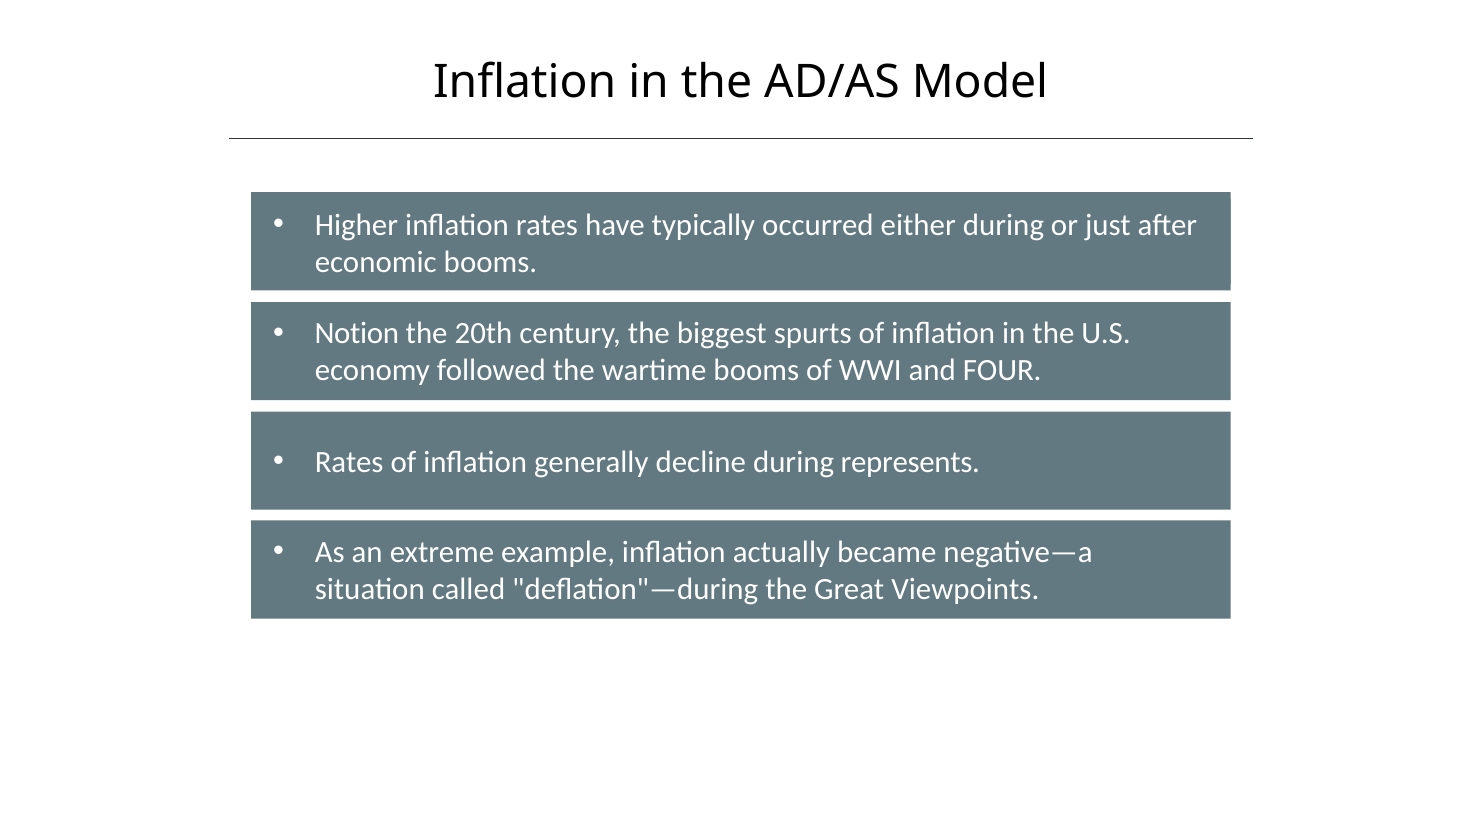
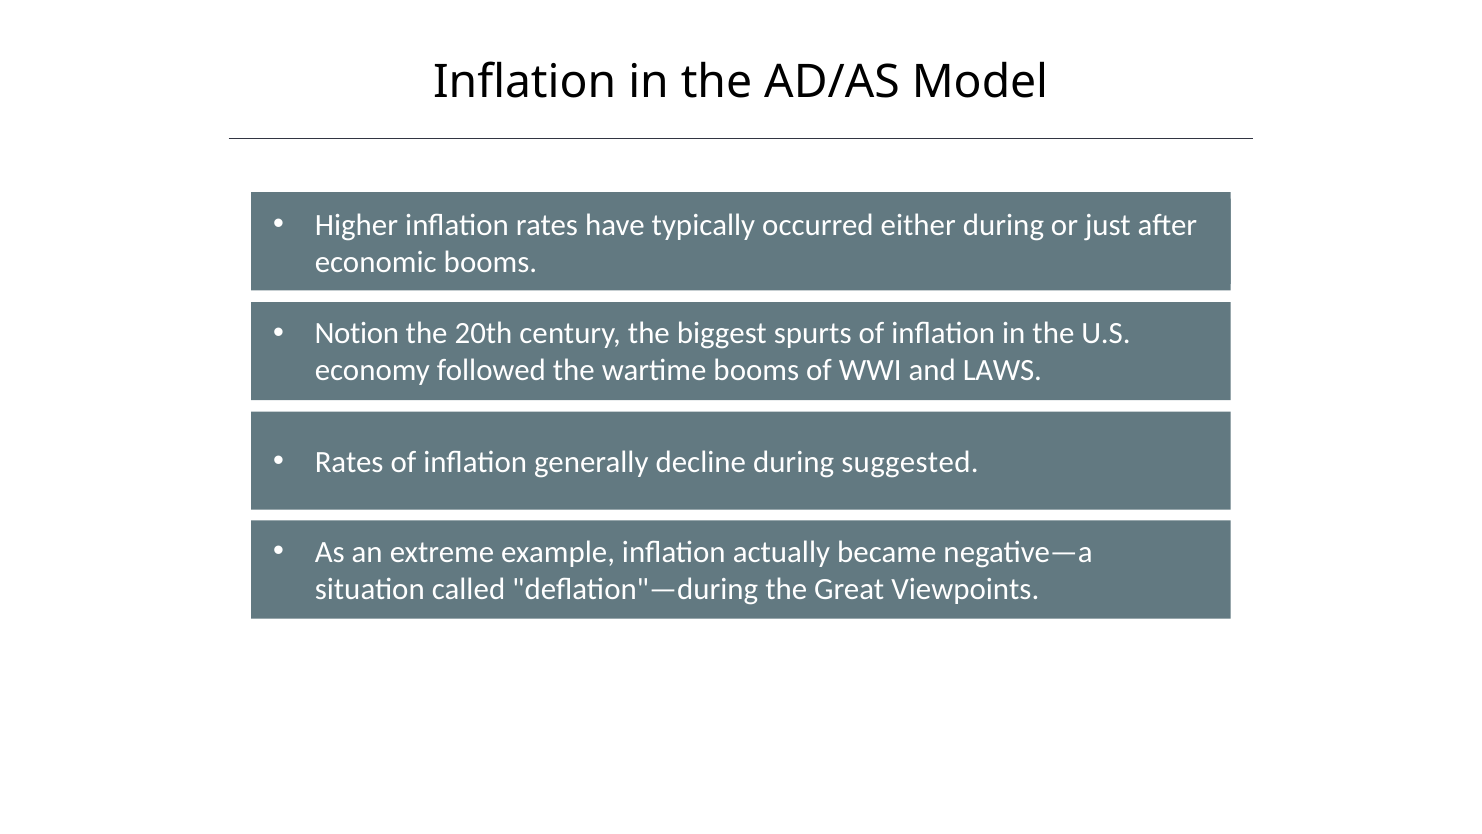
FOUR: FOUR -> LAWS (1002, 370)
represents: represents -> suggested (910, 462)
